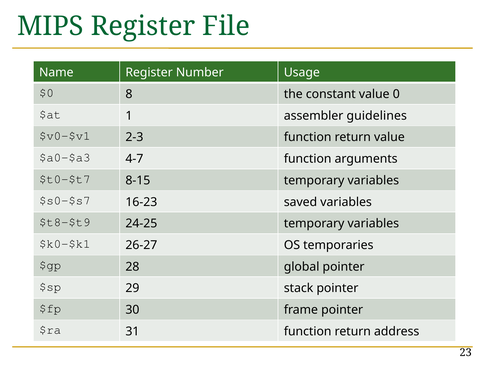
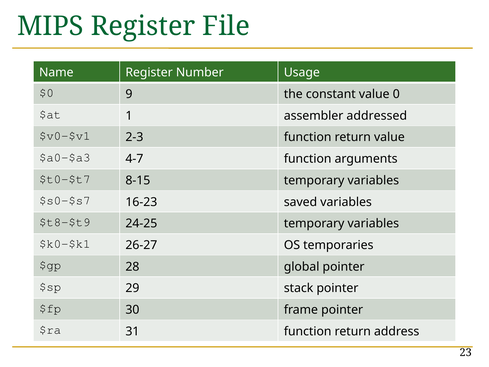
8: 8 -> 9 (129, 94)
guidelines: guidelines -> addressed (377, 116)
